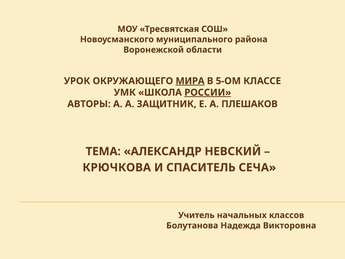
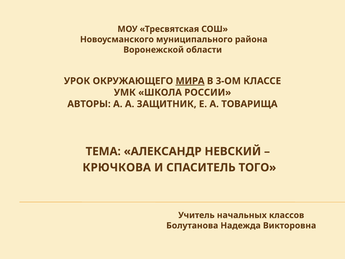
5-ОМ: 5-ОМ -> 3-ОМ (228, 81)
РОССИИ underline: present -> none (208, 92)
ПЛЕШАКОВ: ПЛЕШАКОВ -> ТОВАРИЩА (249, 104)
СЕЧА: СЕЧА -> ТОГО (257, 167)
